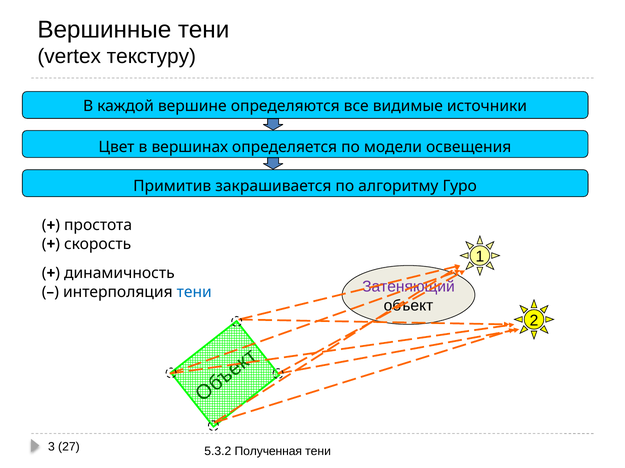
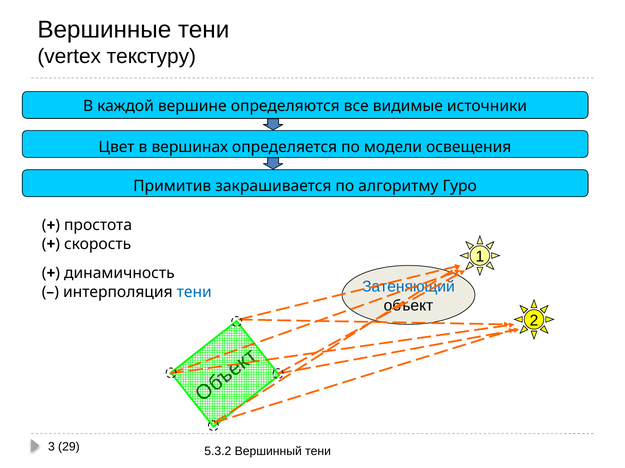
Затеняющий colour: purple -> blue (408, 287)
27: 27 -> 29 (69, 447)
Полученная: Полученная -> Вершинный (268, 452)
